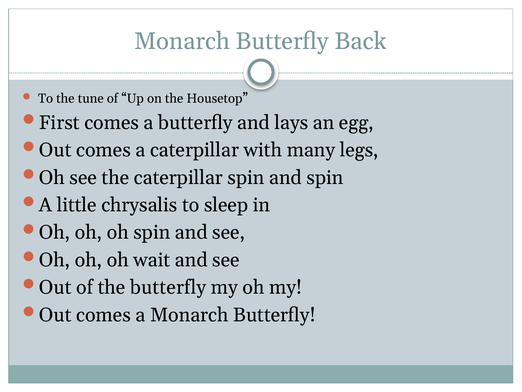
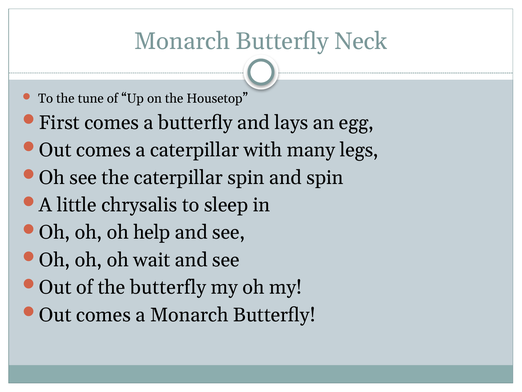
Back: Back -> Neck (361, 41)
oh spin: spin -> help (152, 232)
